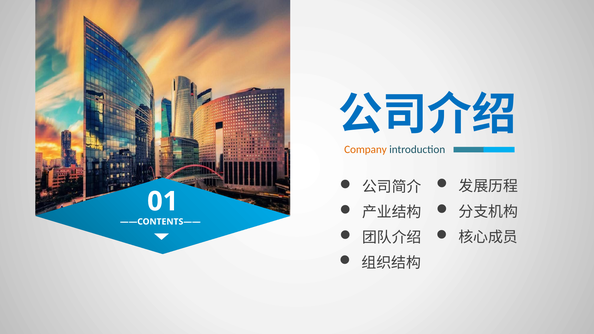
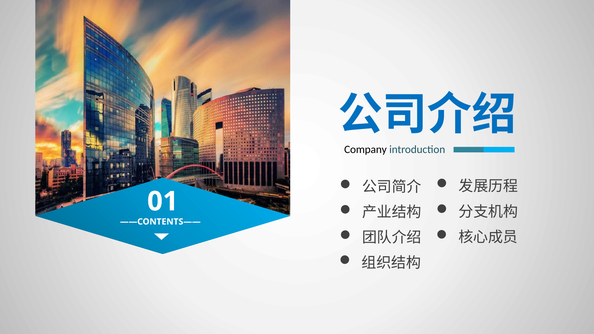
Company colour: orange -> black (365, 150)
